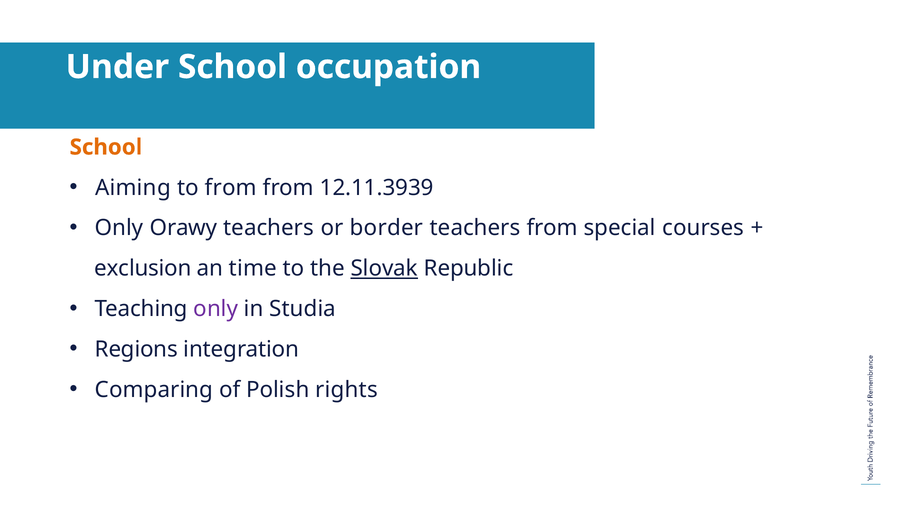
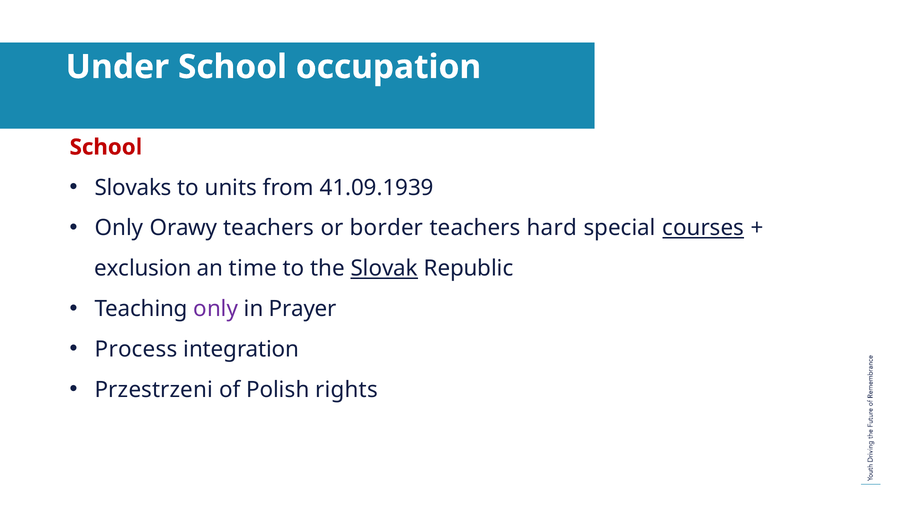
School colour: orange -> red (106, 147)
Aiming: Aiming -> Slovaks (133, 187)
to from: from -> units (231, 187)
12.11.3939: 12.11.3939 -> 41.09.1939 (377, 187)
teachers from: from -> hard (552, 228)
courses underline: none -> present (703, 228)
Studia: Studia -> Prayer (303, 309)
Regions: Regions -> Process (136, 349)
Comparing: Comparing -> Przestrzeni (154, 389)
